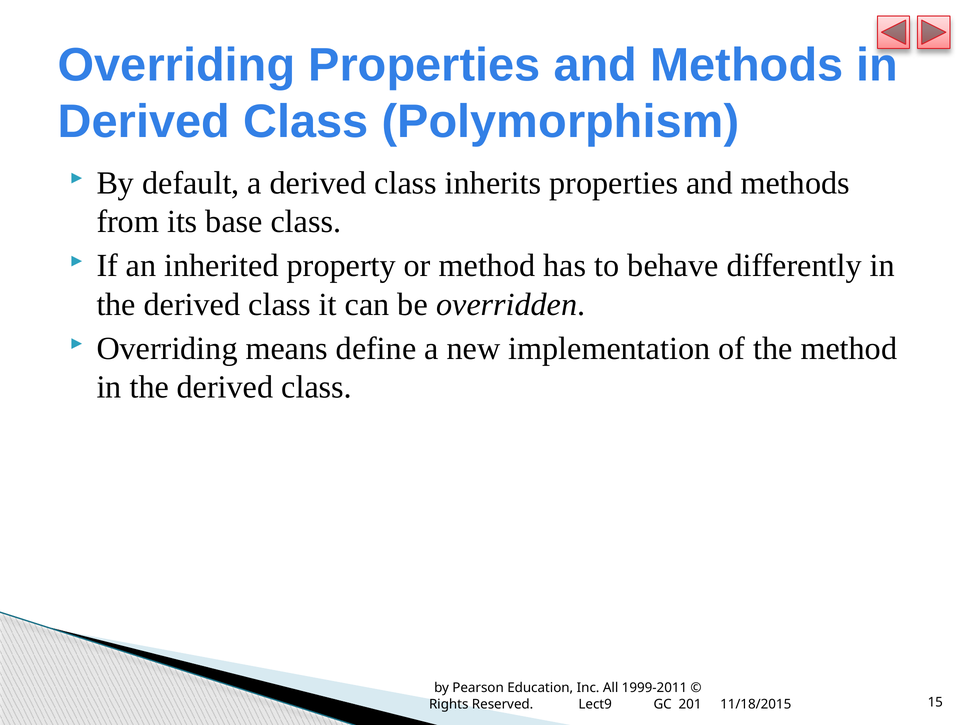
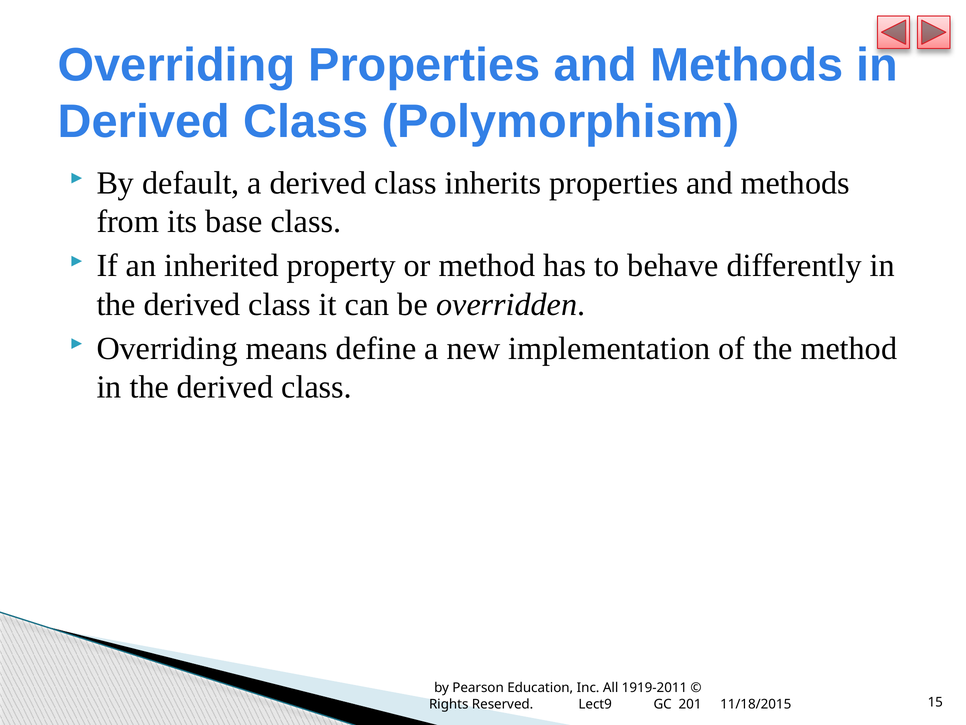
1999-2011: 1999-2011 -> 1919-2011 (654, 688)
